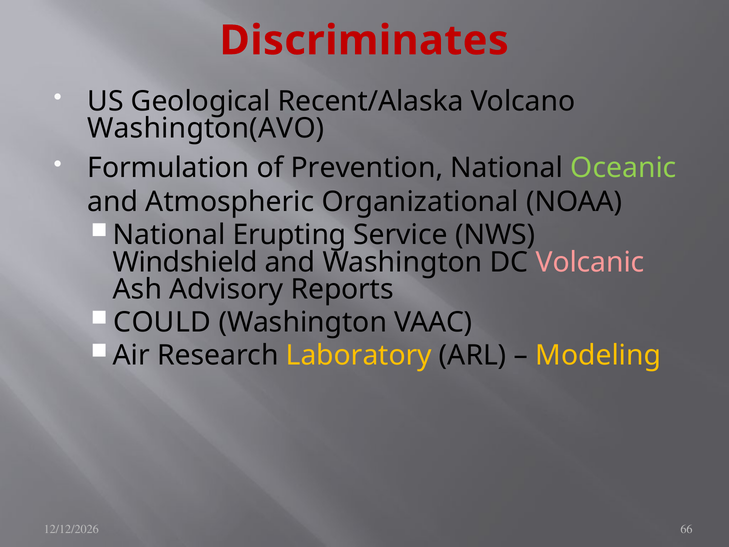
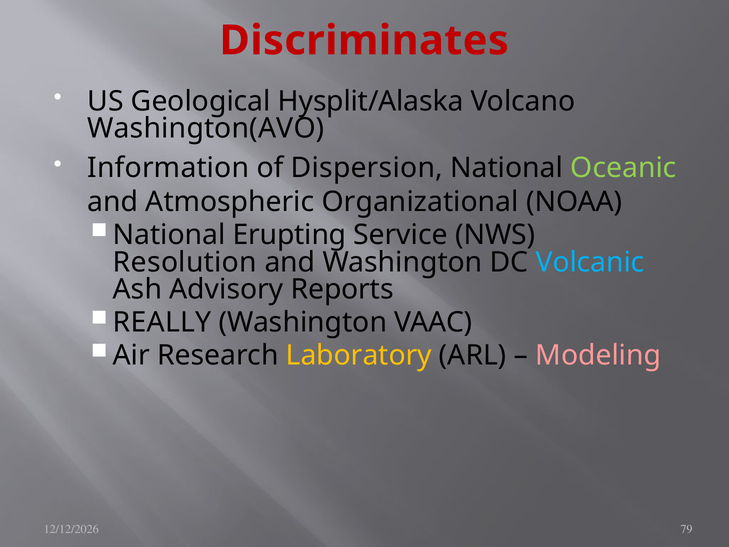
Recent/Alaska: Recent/Alaska -> Hysplit/Alaska (371, 101)
Formulation: Formulation -> Information (168, 168)
Prevention: Prevention -> Dispersion (367, 168)
Windshield: Windshield -> Resolution (185, 262)
Volcanic colour: pink -> light blue (590, 262)
COULD: COULD -> REALLY (162, 322)
Modeling colour: yellow -> pink (598, 355)
66: 66 -> 79 (686, 529)
